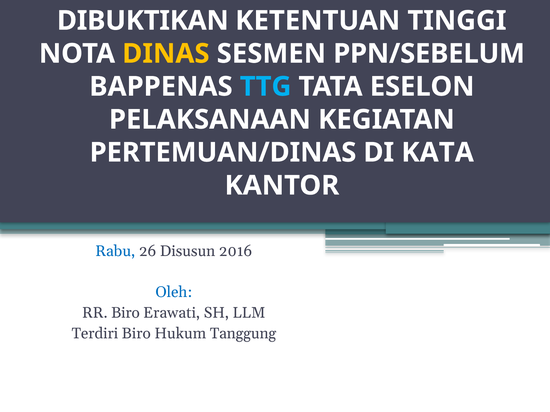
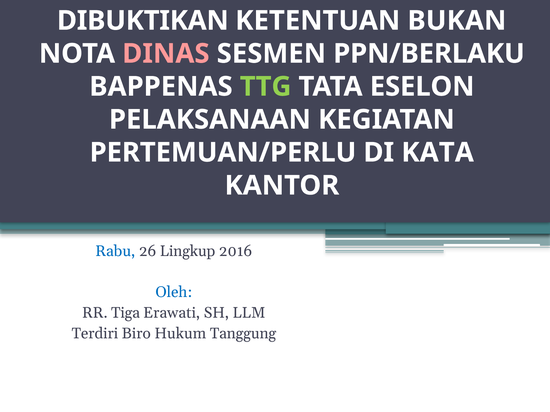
TINGGI: TINGGI -> BUKAN (457, 21)
DINAS colour: yellow -> pink (166, 54)
PPN/SEBELUM: PPN/SEBELUM -> PPN/BERLAKU (429, 54)
TTG colour: light blue -> light green (266, 87)
PERTEMUAN/DINAS: PERTEMUAN/DINAS -> PERTEMUAN/PERLU (223, 153)
Disusun: Disusun -> Lingkup (188, 251)
RR Biro: Biro -> Tiga (126, 313)
